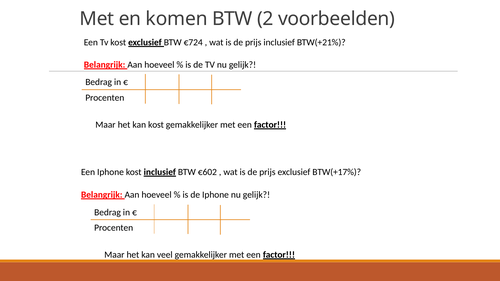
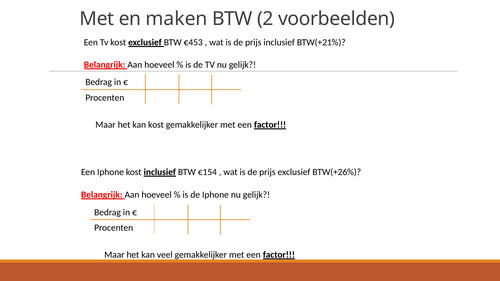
komen: komen -> maken (177, 19)
€724: €724 -> €453 (193, 42)
€602: €602 -> €154 (207, 172)
BTW(+17%: BTW(+17% -> BTW(+26% (337, 172)
